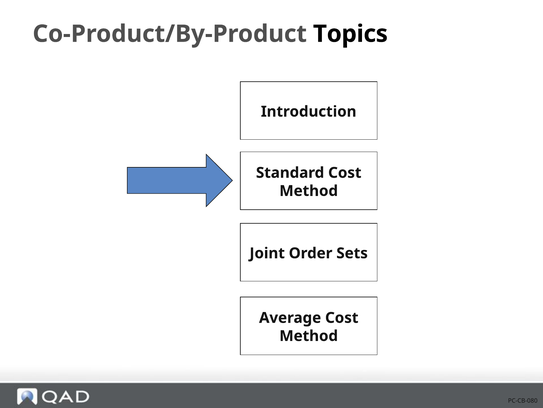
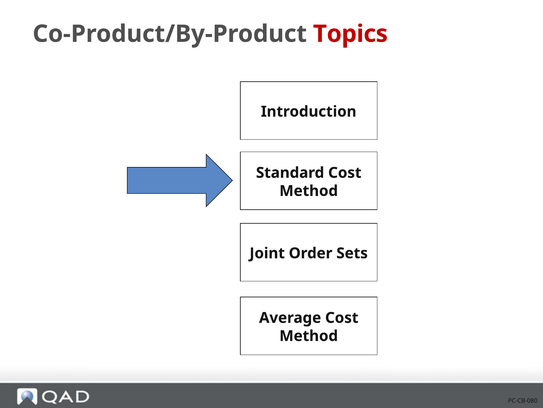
Topics colour: black -> red (350, 34)
